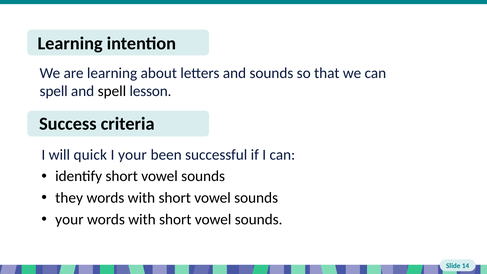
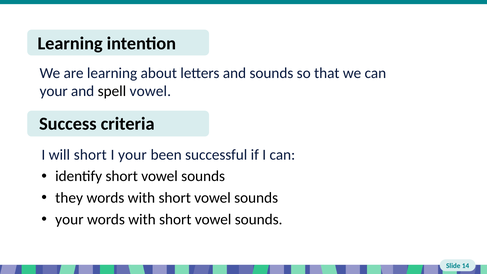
spell: spell -> your (54, 91)
spell lesson: lesson -> vowel (150, 91)
will quick: quick -> short (90, 155)
